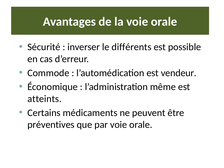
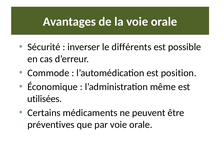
vendeur: vendeur -> position (179, 73)
atteints: atteints -> utilisées (45, 99)
